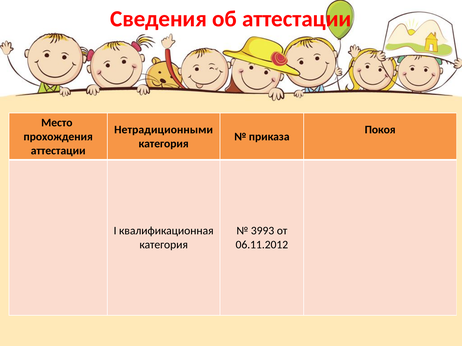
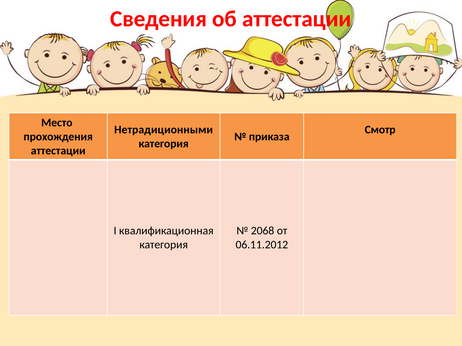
Покоя: Покоя -> Смотр (380, 130)
3993: 3993 -> 2068 (263, 231)
